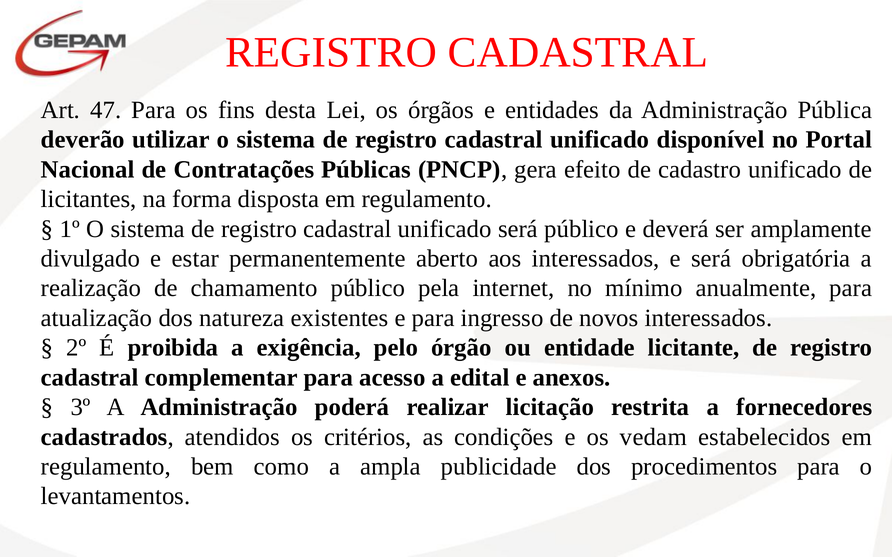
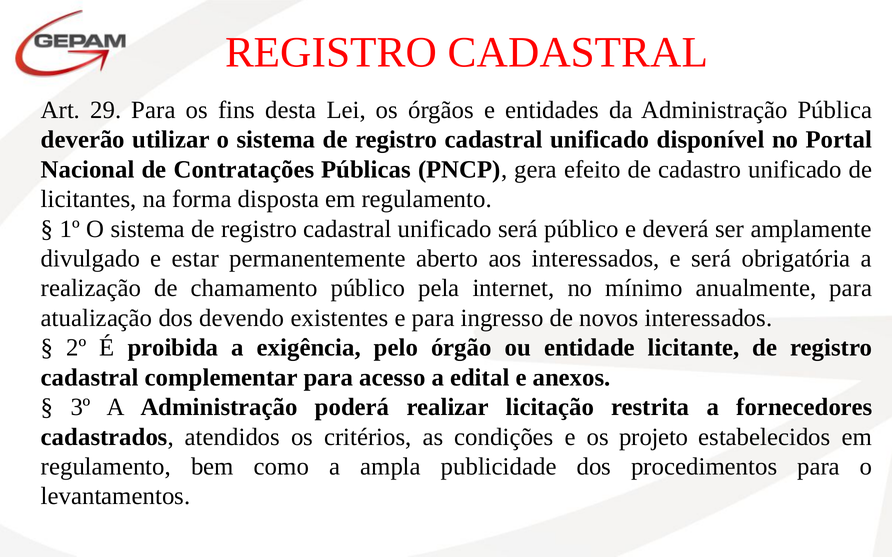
47: 47 -> 29 (106, 110)
natureza: natureza -> devendo (242, 318)
vedam: vedam -> projeto (654, 437)
